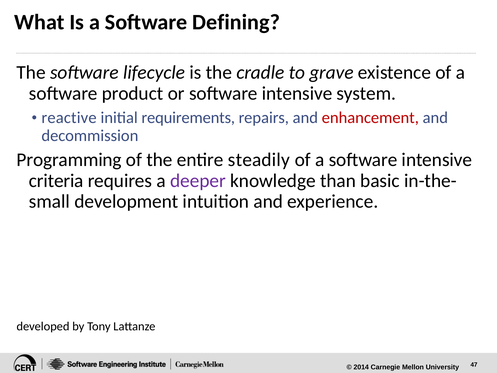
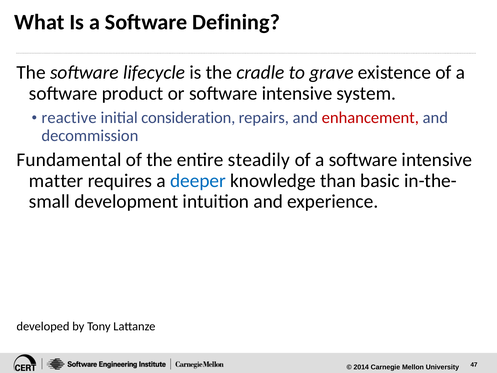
requirements: requirements -> consideration (188, 118)
Programming: Programming -> Fundamental (69, 160)
criteria: criteria -> matter (56, 181)
deeper colour: purple -> blue (198, 181)
